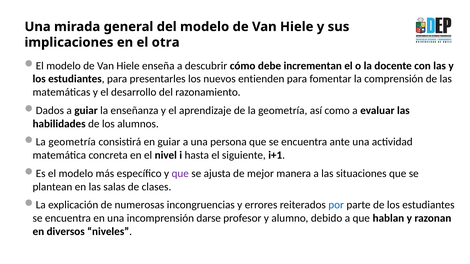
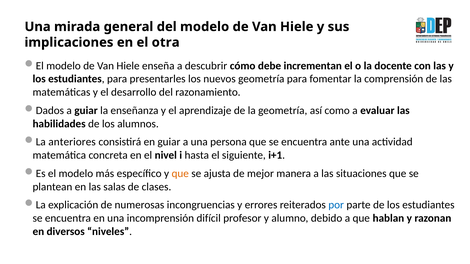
nuevos entienden: entienden -> geometría (261, 79)
geometría: geometría -> anteriores (72, 142)
que colour: purple -> orange (180, 174)
darse: darse -> difícil (209, 219)
